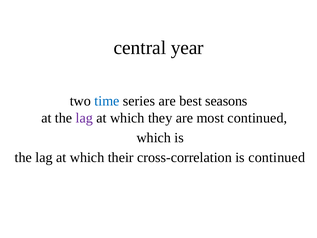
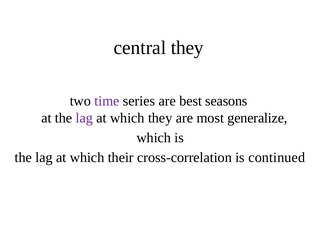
central year: year -> they (187, 48)
time colour: blue -> purple (107, 101)
most continued: continued -> generalize (257, 118)
